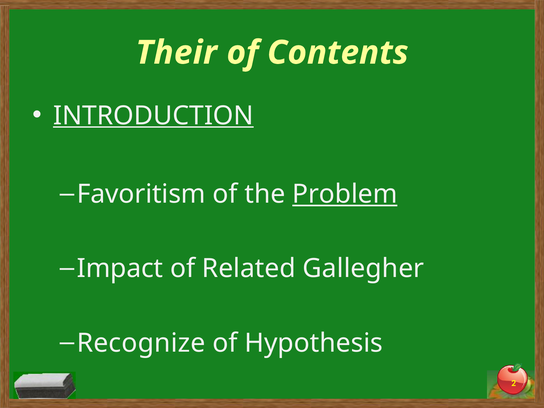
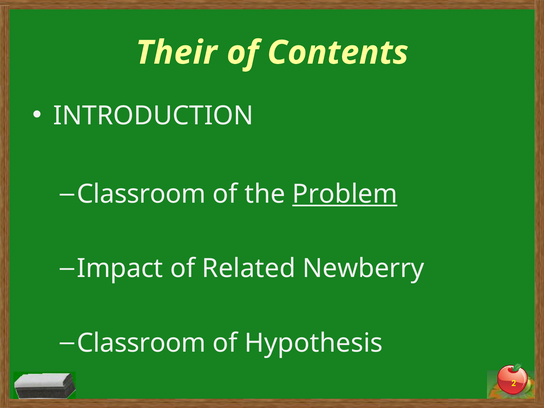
INTRODUCTION underline: present -> none (153, 116)
Favoritism: Favoritism -> Classroom (141, 194)
Gallegher: Gallegher -> Newberry (364, 269)
Recognize: Recognize -> Classroom (141, 343)
